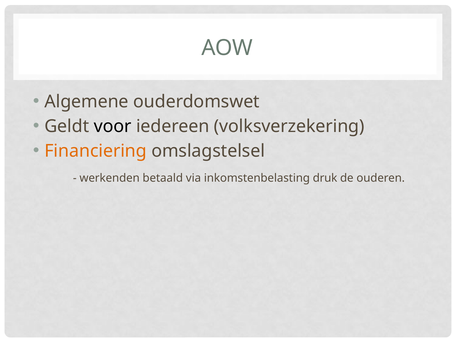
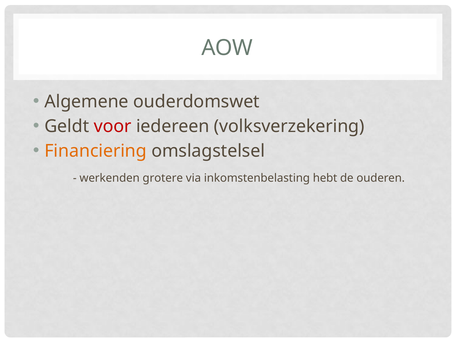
voor colour: black -> red (113, 126)
betaald: betaald -> grotere (163, 178)
druk: druk -> hebt (325, 178)
